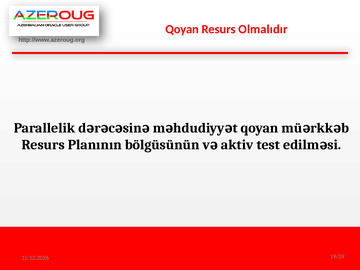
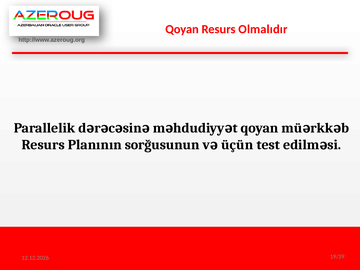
bölgüsünün: bölgüsünün -> sorğusunun (162, 145)
aktiv: aktiv -> üçün (237, 145)
